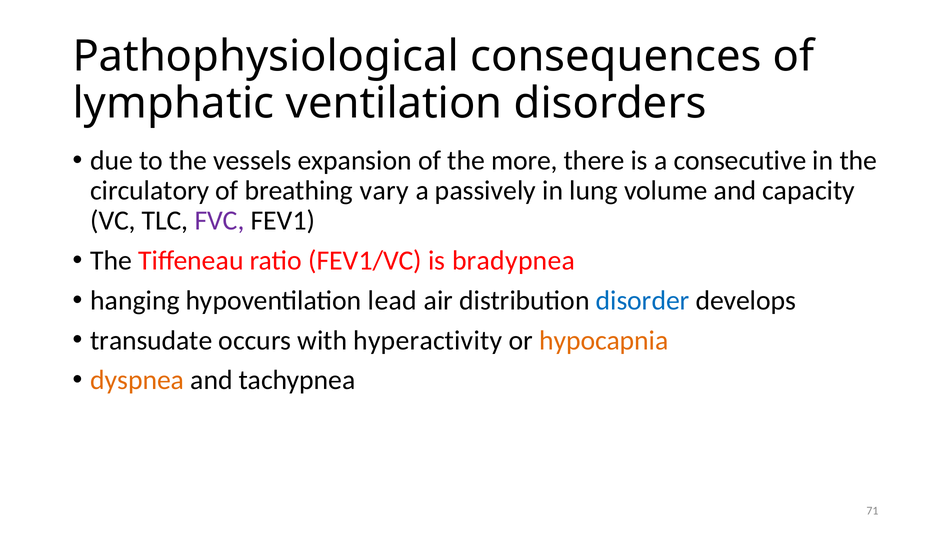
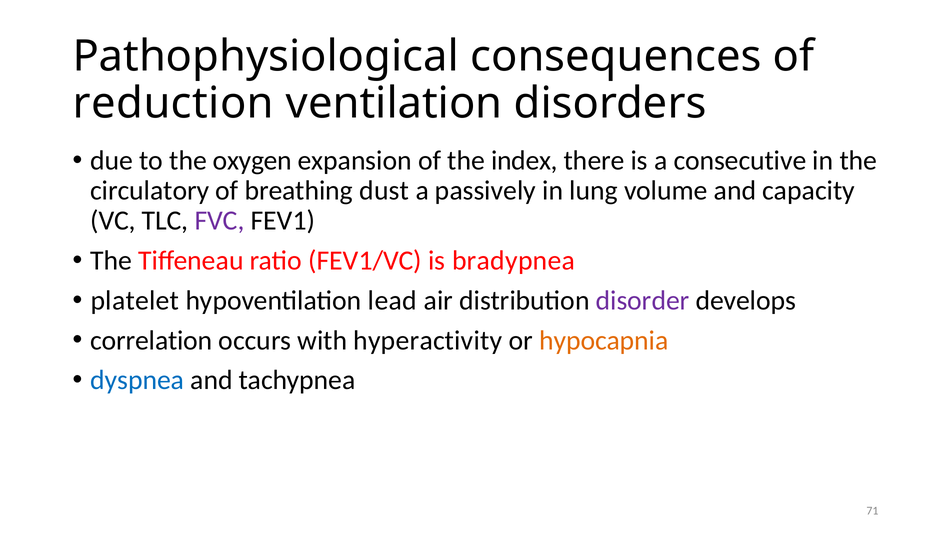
lymphatic: lymphatic -> reduction (173, 103)
vessels: vessels -> oxygen (252, 161)
more: more -> index (524, 161)
vary: vary -> dust (384, 191)
hanging: hanging -> platelet (135, 300)
disorder colour: blue -> purple (643, 300)
transudate: transudate -> correlation (151, 340)
dyspnea colour: orange -> blue (137, 380)
